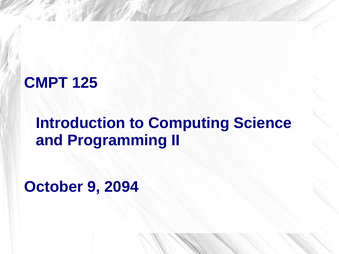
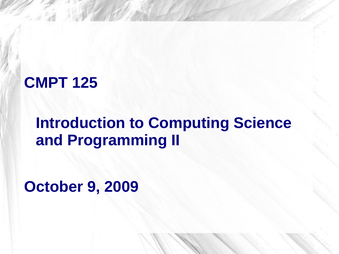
2094: 2094 -> 2009 (122, 187)
